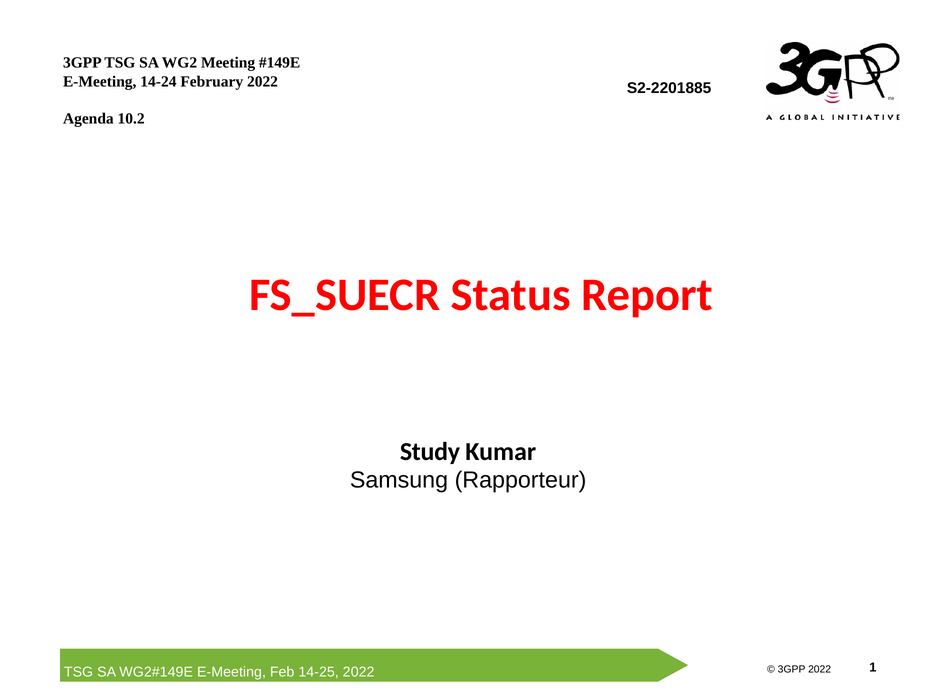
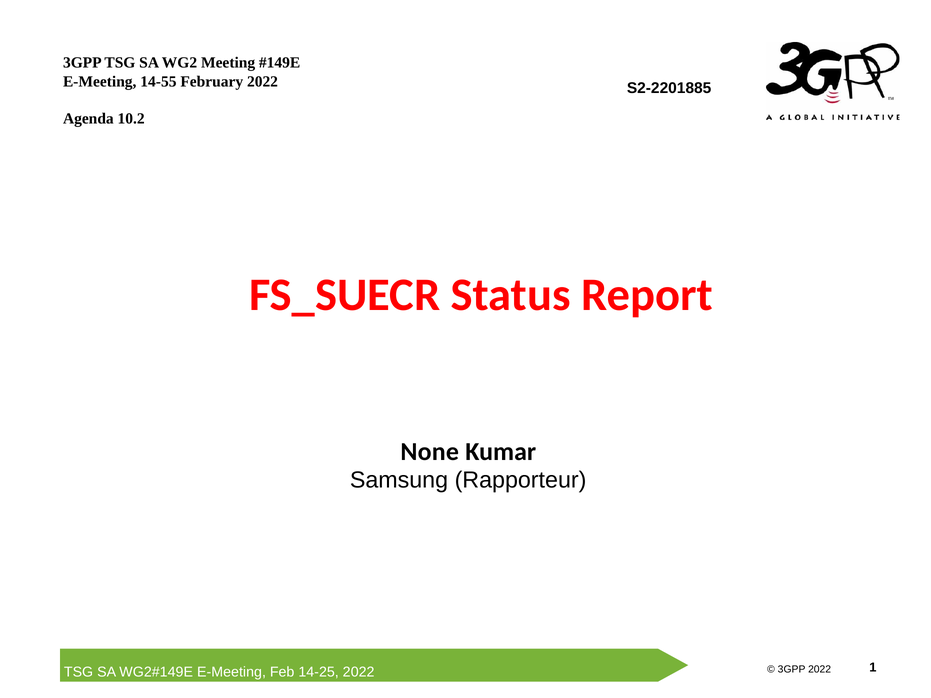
14-24: 14-24 -> 14-55 (158, 81)
Study: Study -> None (430, 452)
